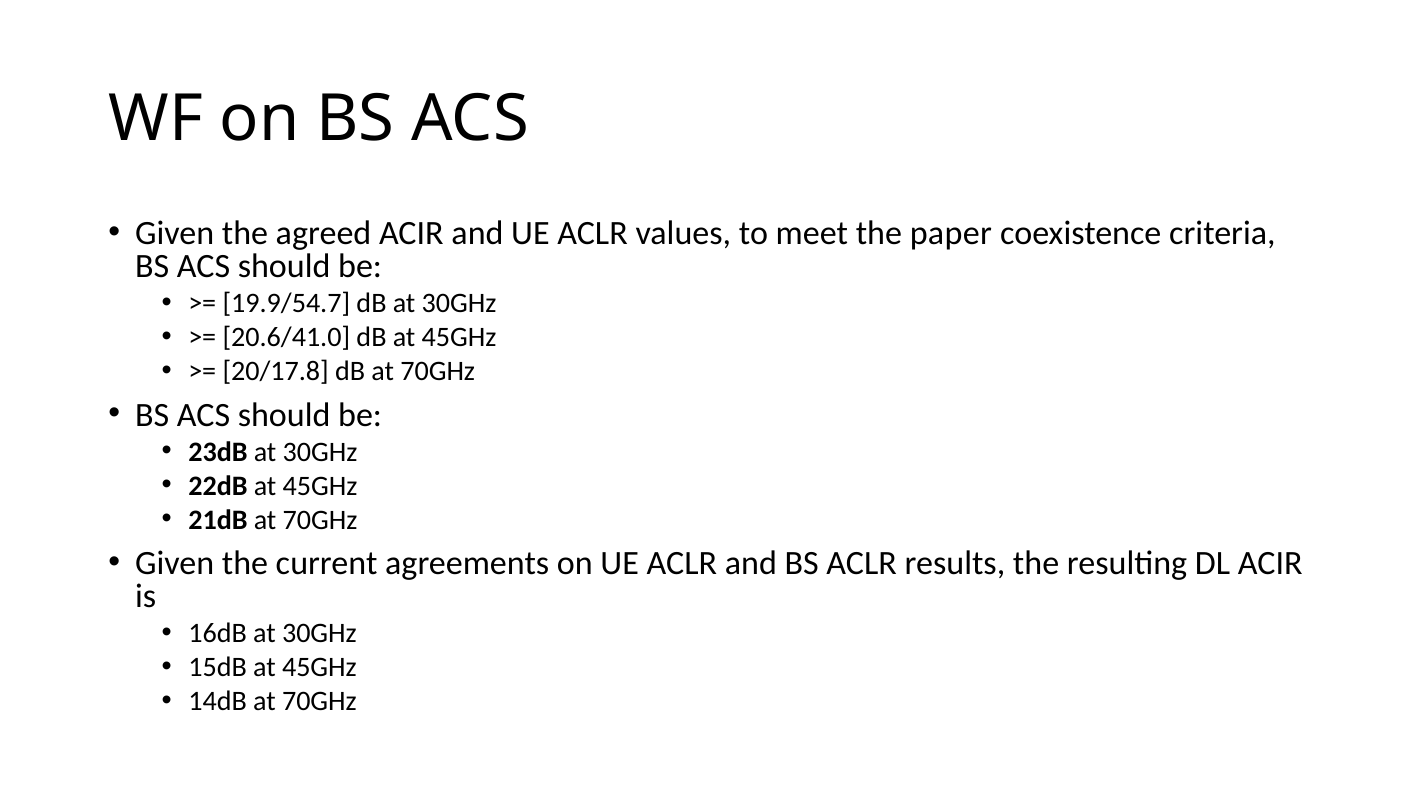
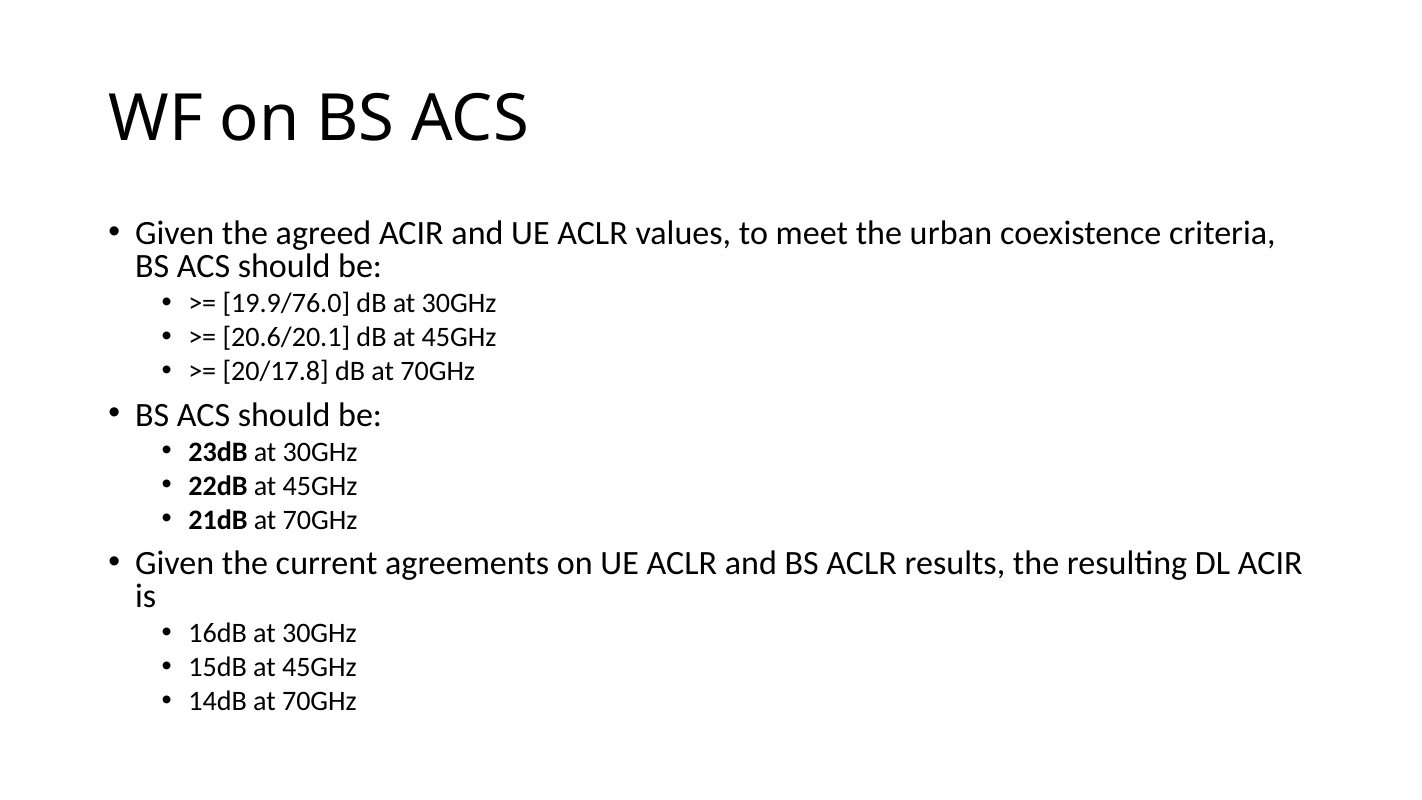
paper: paper -> urban (951, 234)
19.9/54.7: 19.9/54.7 -> 19.9/76.0 (286, 304)
20.6/41.0: 20.6/41.0 -> 20.6/20.1 (286, 338)
